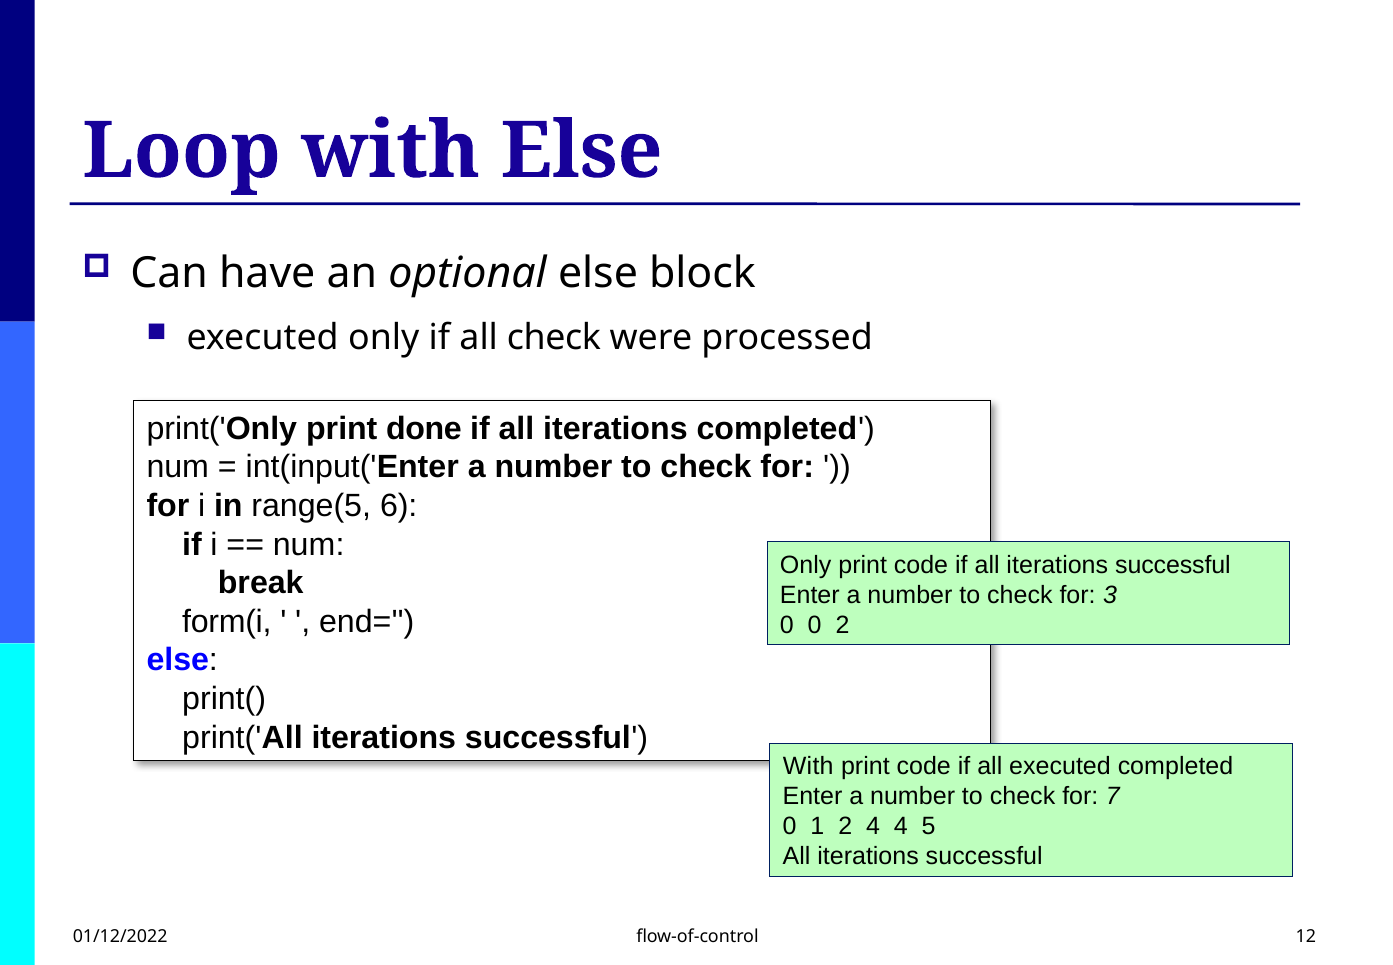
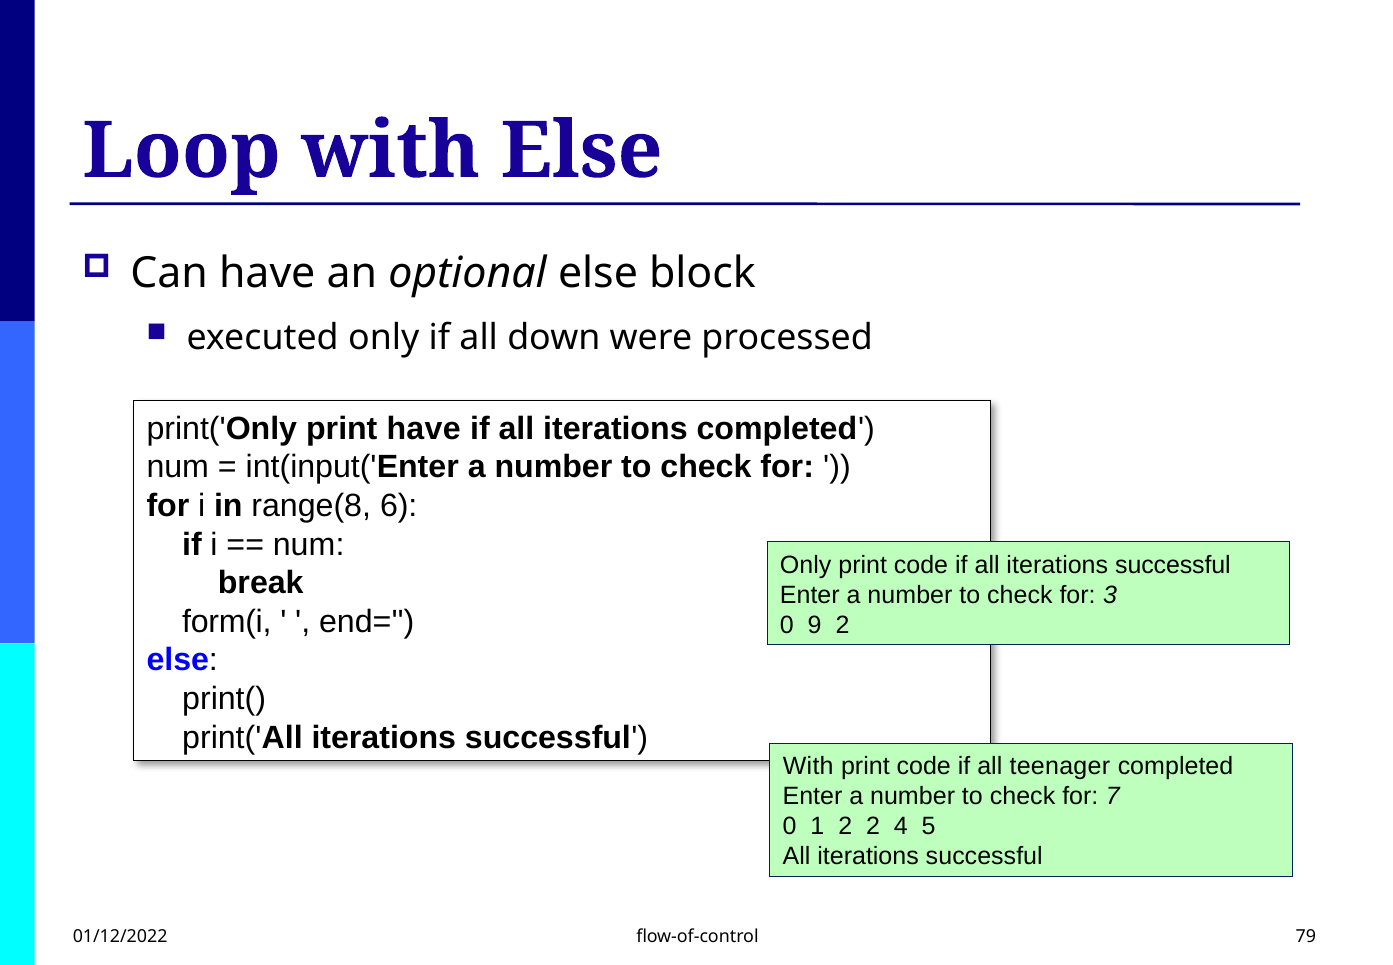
all check: check -> down (554, 337)
print done: done -> have (424, 428)
range(5: range(5 -> range(8 (311, 506)
0 0: 0 -> 9 (815, 624)
all executed: executed -> teenager (1060, 766)
2 4: 4 -> 2 (873, 826)
12: 12 -> 79 (1306, 936)
